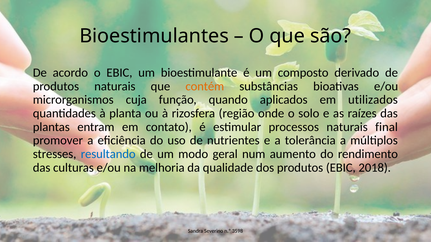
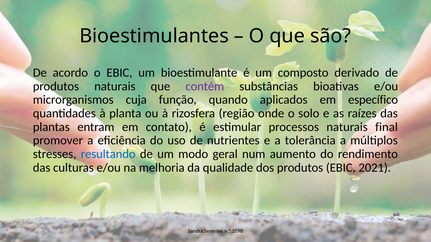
contém colour: orange -> purple (205, 86)
utilizados: utilizados -> específico (373, 100)
2018: 2018 -> 2021 (375, 168)
